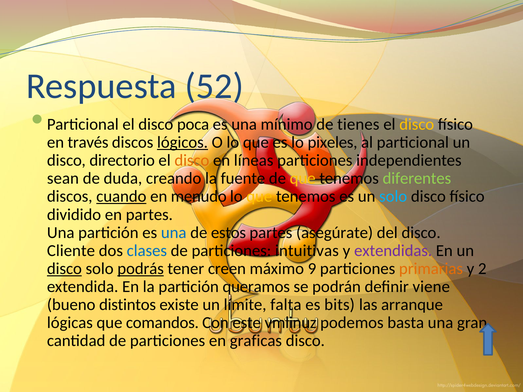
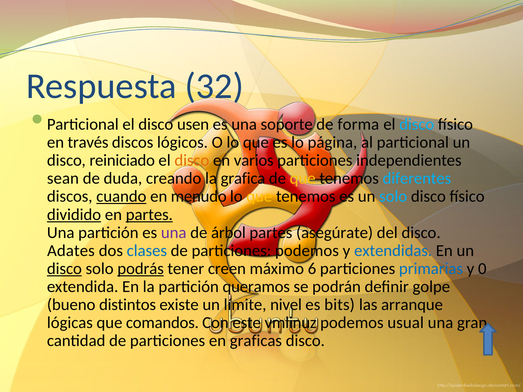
52: 52 -> 32 (214, 86)
poca: poca -> usen (193, 124)
mínimo: mínimo -> soporte (287, 124)
tienes: tienes -> forma (358, 124)
disco colour: yellow -> light blue (417, 124)
lógicos underline: present -> none (183, 142)
pixeles: pixeles -> página (332, 142)
directorio: directorio -> reiniciado (122, 161)
líneas: líneas -> varios (254, 161)
fuente: fuente -> grafica (243, 179)
diferentes colour: light green -> light blue (417, 179)
dividido underline: none -> present (74, 215)
partes underline: none -> present (149, 215)
una colour: blue -> purple (174, 233)
estos: estos -> árbol (228, 233)
Cliente: Cliente -> Adates (71, 251)
particiones intuitivas: intuitivas -> podemos (307, 251)
extendidas colour: purple -> blue (393, 251)
9: 9 -> 6 (312, 269)
primarias colour: orange -> blue (431, 269)
2: 2 -> 0 (482, 269)
viene: viene -> golpe (431, 287)
falta: falta -> nivel (286, 305)
basta: basta -> usual (406, 323)
